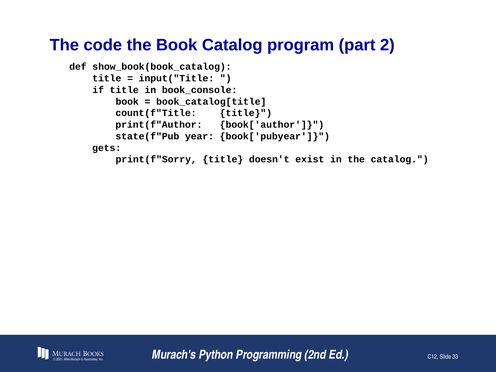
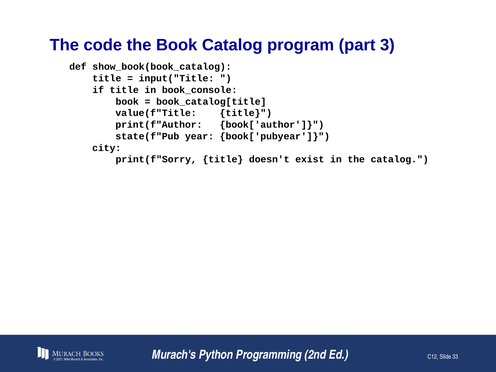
2: 2 -> 3 (387, 45)
count(f"Title: count(f"Title -> value(f"Title (156, 113)
gets: gets -> city (107, 148)
